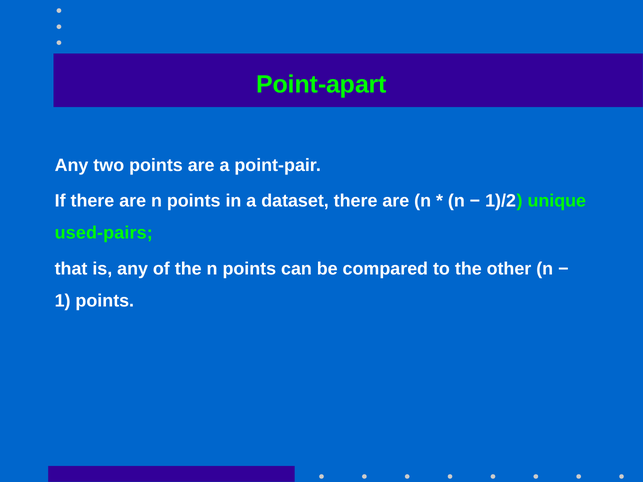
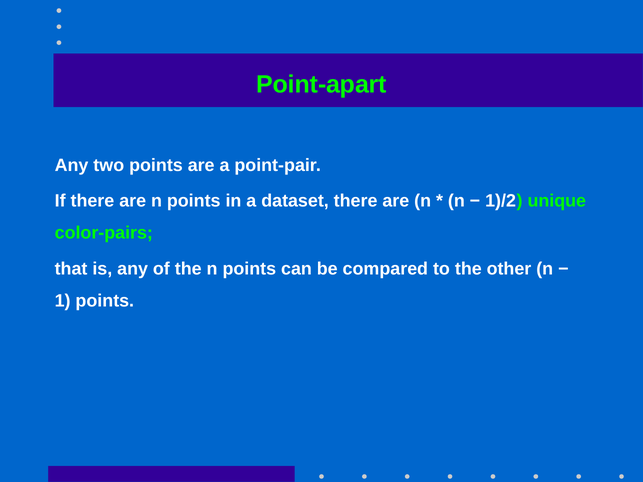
used-pairs: used-pairs -> color-pairs (104, 233)
